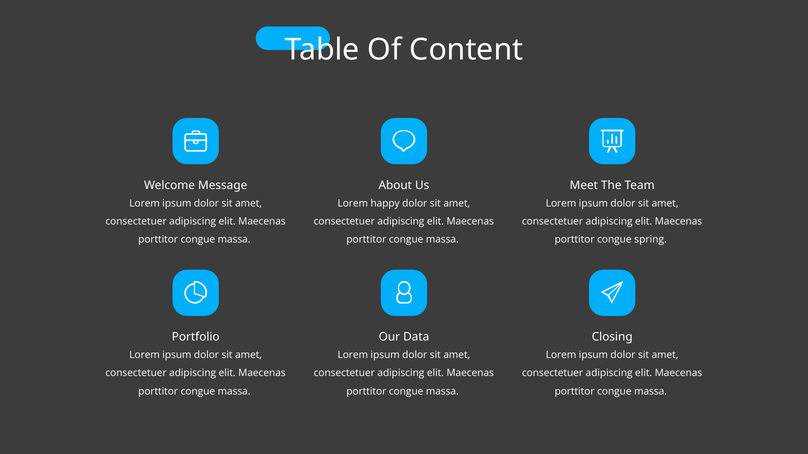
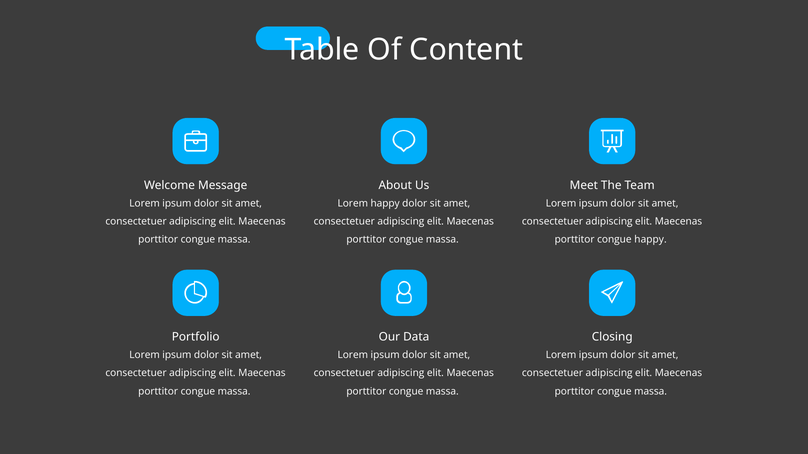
congue spring: spring -> happy (650, 240)
